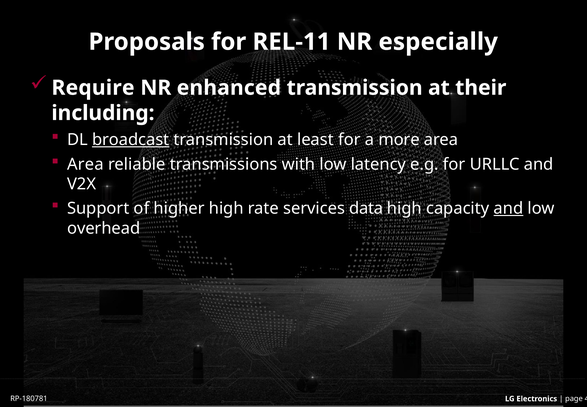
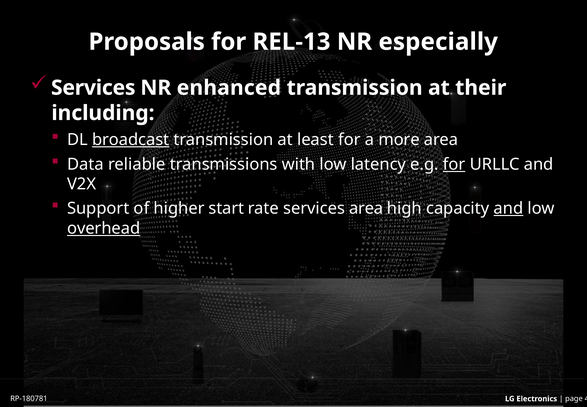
REL-11: REL-11 -> REL-13 (291, 42)
Require: Require -> Services (93, 88)
Area: Area -> Data (85, 164)
for underline: none -> present (454, 164)
higher high: high -> start (226, 208)
services data: data -> area (366, 208)
overhead underline: none -> present (104, 228)
